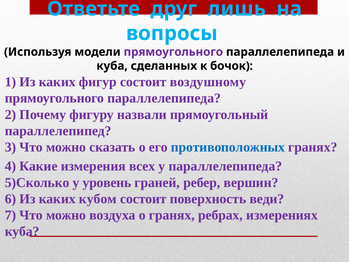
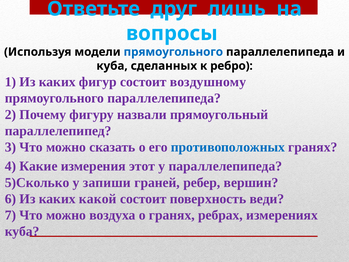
прямоугольного colour: purple -> blue (173, 52)
бочок: бочок -> ребро (231, 66)
всех: всех -> этот (142, 166)
уровень: уровень -> запиши (107, 182)
кубом: кубом -> какой (98, 199)
